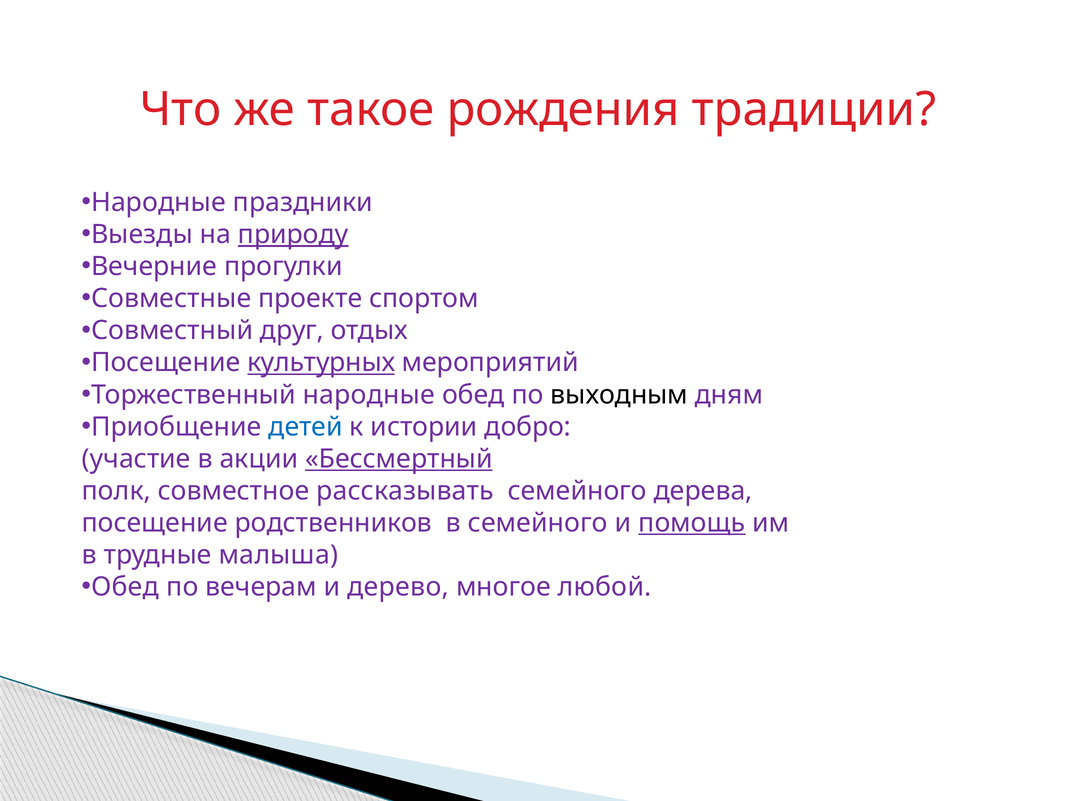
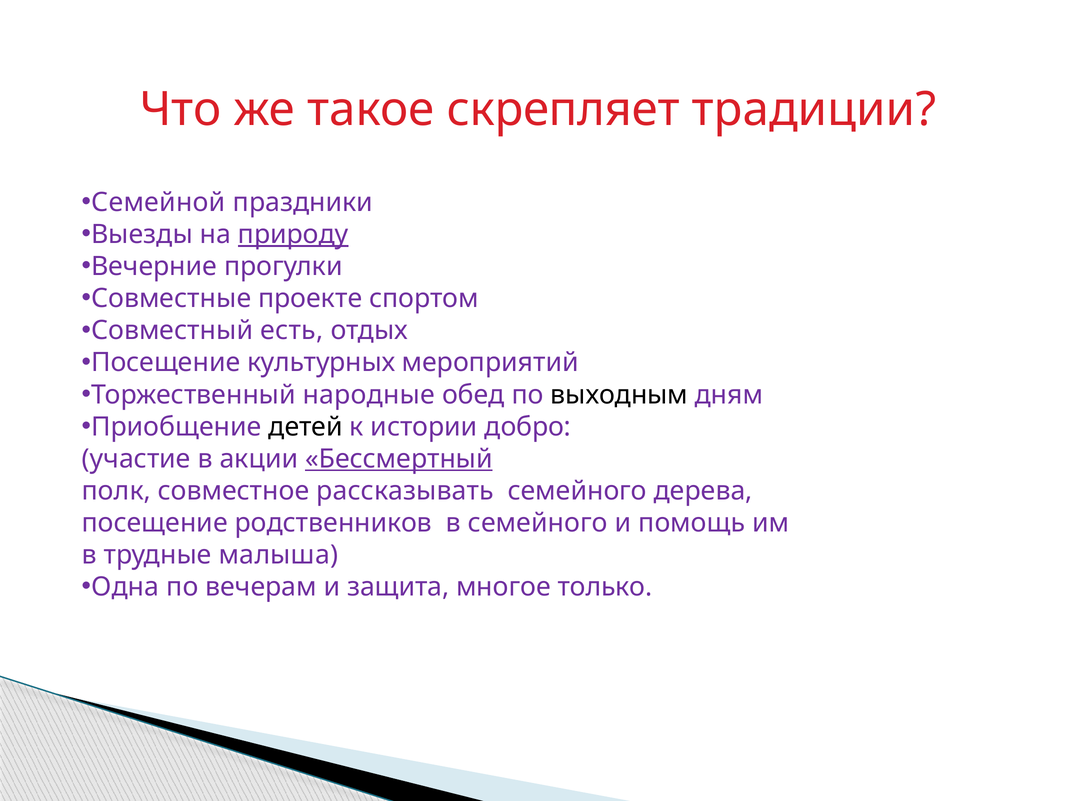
рождения: рождения -> скрепляет (563, 110)
Народные: Народные -> Семейной (158, 202)
друг: друг -> есть (292, 331)
культурных underline: present -> none (321, 363)
детей colour: blue -> black (306, 427)
помощь underline: present -> none (692, 523)
Обед: Обед -> Одна (125, 587)
дерево: дерево -> защита (398, 587)
любой: любой -> только (605, 587)
